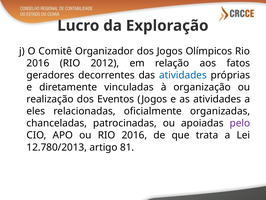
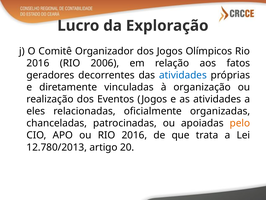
2012: 2012 -> 2006 (105, 63)
pelo colour: purple -> orange (240, 123)
81: 81 -> 20 (127, 147)
